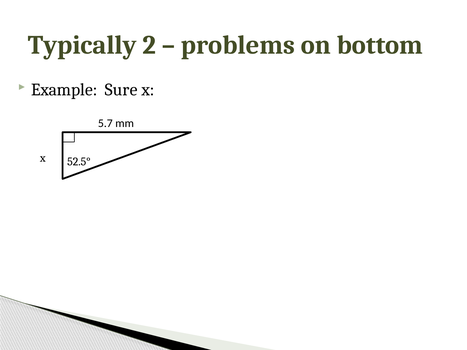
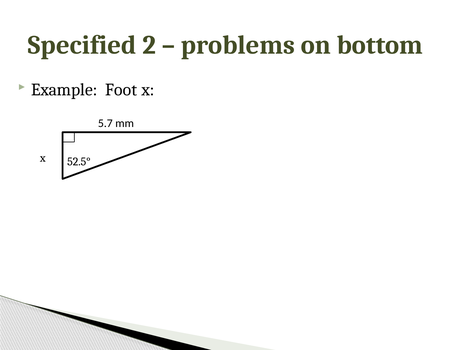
Typically: Typically -> Specified (82, 45)
Sure: Sure -> Foot (121, 90)
